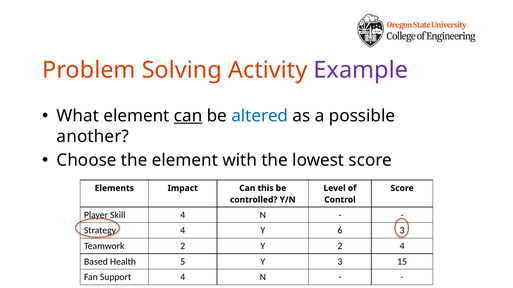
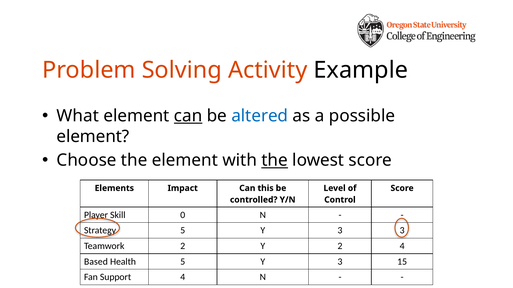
Example colour: purple -> black (361, 70)
another: another -> element (93, 137)
the underline: none -> present (275, 161)
4: 4 -> 0 (183, 215)
4: 4 -> 5 (183, 231)
6: 6 -> 3 (340, 231)
